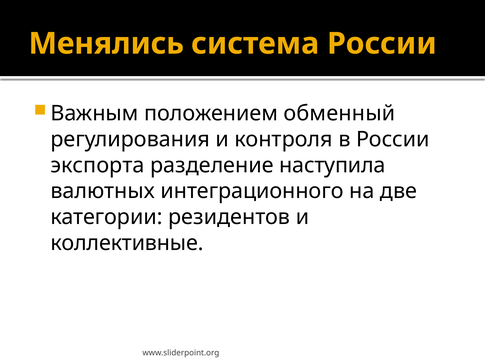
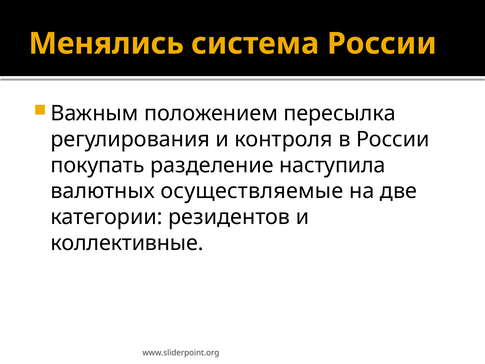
обменный: обменный -> пересылка (340, 113)
экспорта: экспорта -> покупать (98, 165)
интеграционного: интеграционного -> осуществляемые (252, 191)
